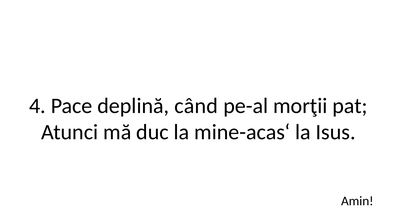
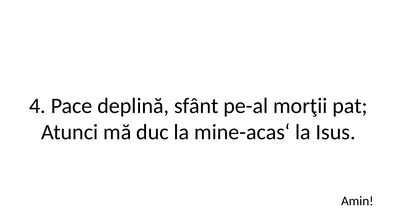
când: când -> sfânt (196, 106)
